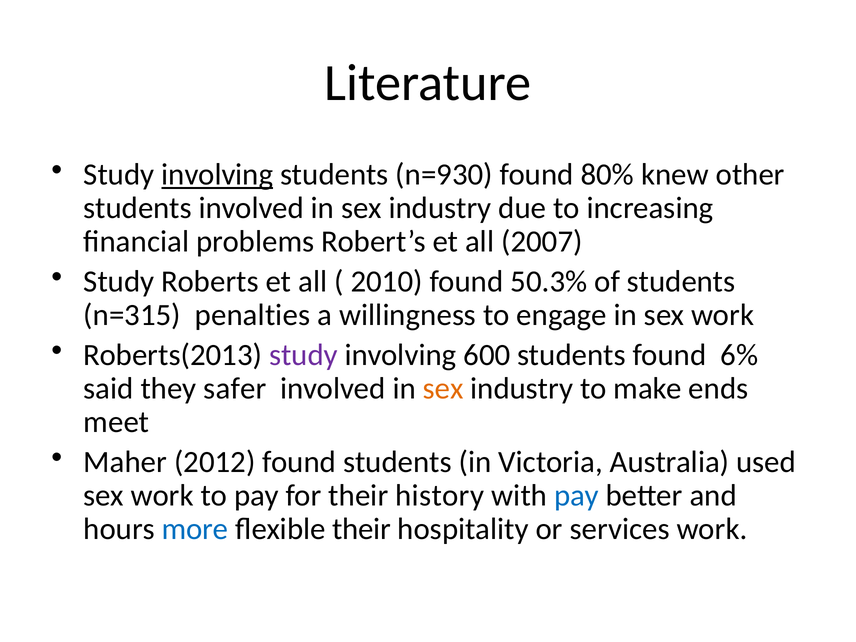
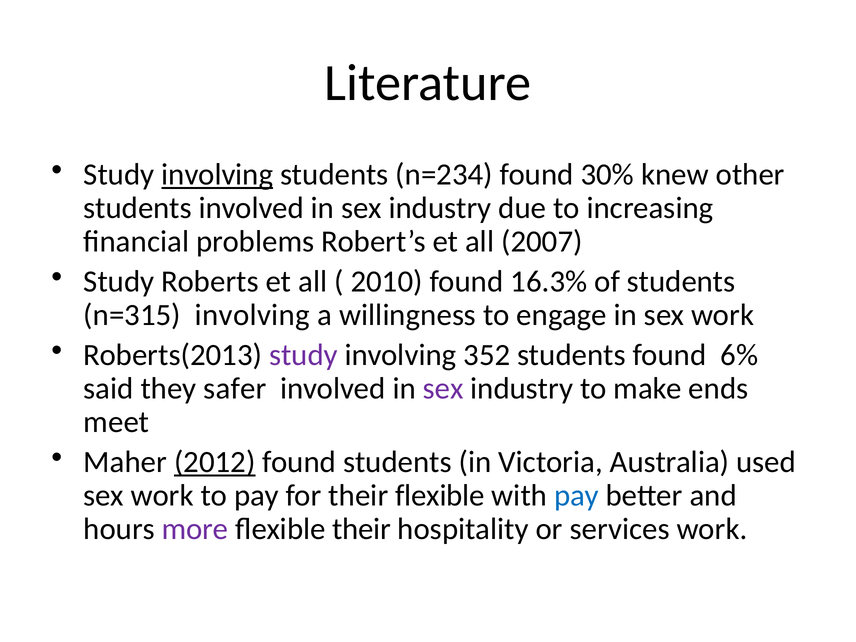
n=930: n=930 -> n=234 (444, 175)
80%: 80% -> 30% (607, 175)
50.3%: 50.3% -> 16.3% (549, 282)
n=315 penalties: penalties -> involving (252, 315)
600: 600 -> 352 (487, 355)
sex colour: orange -> purple (443, 389)
2012 underline: none -> present (215, 462)
their history: history -> flexible (440, 496)
more colour: blue -> purple (195, 529)
